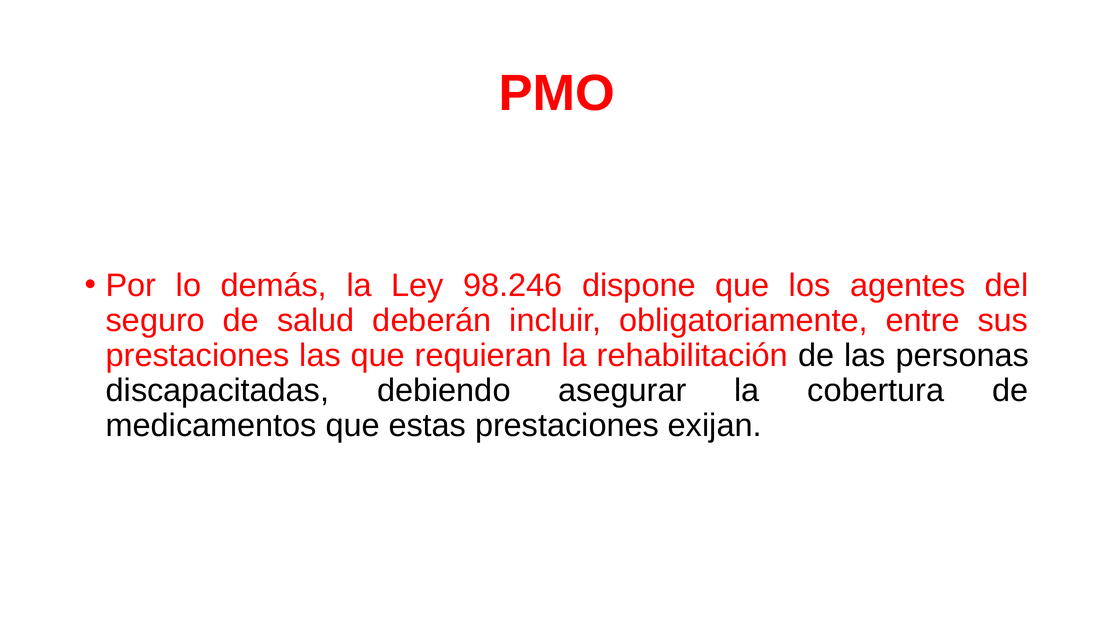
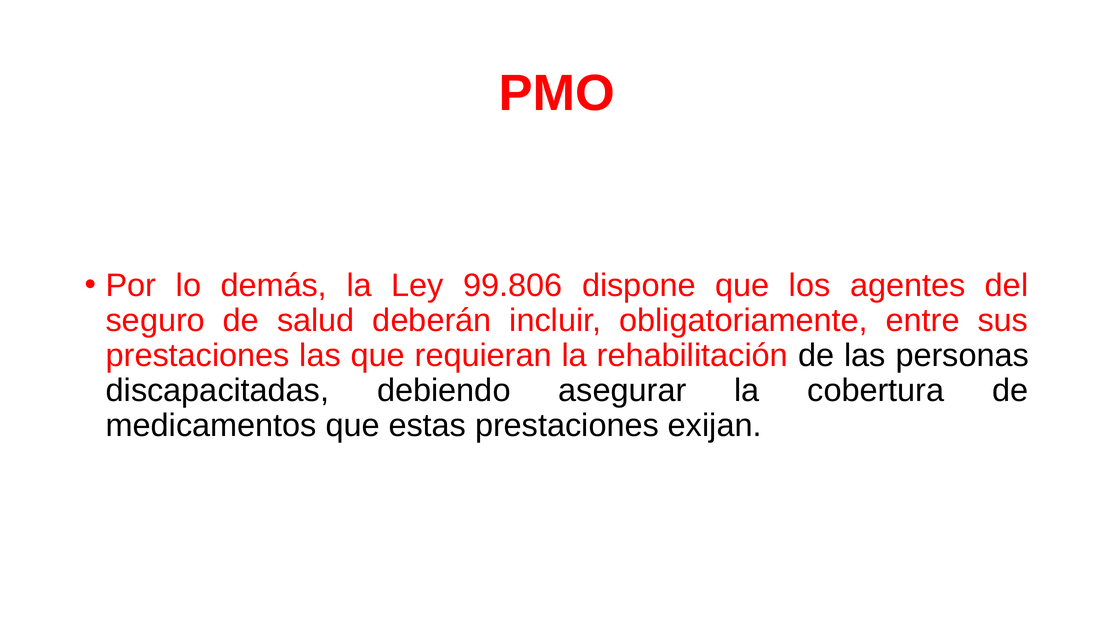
98.246: 98.246 -> 99.806 (513, 286)
